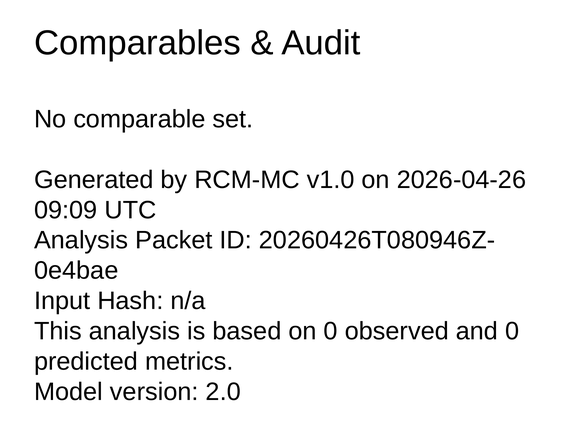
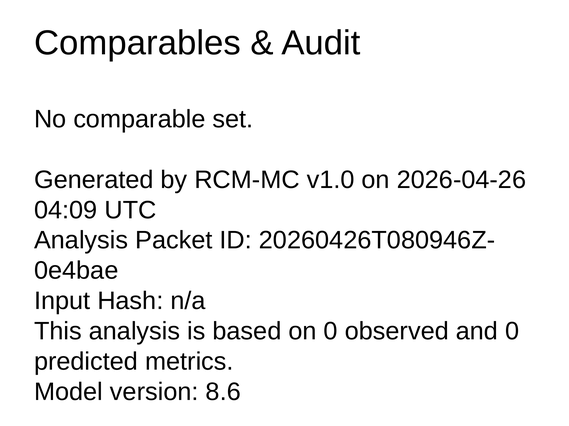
09:09: 09:09 -> 04:09 (66, 210)
2.0: 2.0 -> 8.6 (223, 393)
